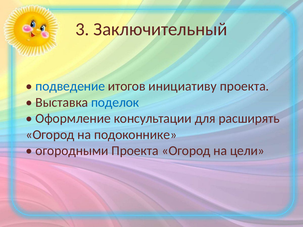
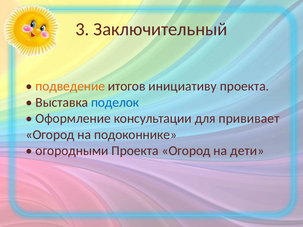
подведение colour: blue -> orange (70, 86)
расширять: расширять -> прививает (249, 119)
цели: цели -> дети (247, 151)
